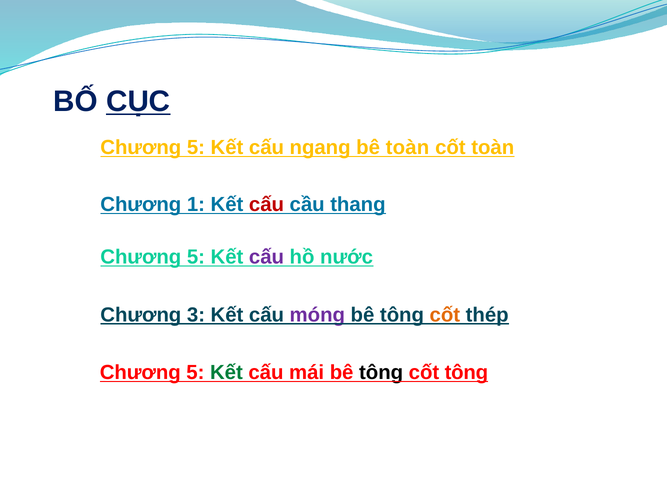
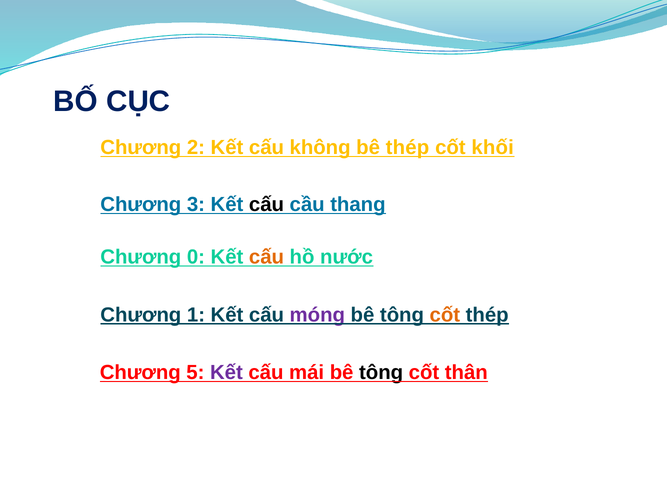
CỤC underline: present -> none (138, 101)
5: 5 -> 2 (196, 147)
ngang: ngang -> không (320, 147)
bê toàn: toàn -> thép (407, 147)
cốt toàn: toàn -> khối (493, 147)
1: 1 -> 3 (196, 204)
cấu colour: red -> black (266, 204)
5: 5 -> 0 (196, 257)
cấu colour: purple -> orange (266, 257)
3: 3 -> 1 (196, 314)
Kết colour: green -> purple (226, 372)
cốt tông: tông -> thân (466, 372)
